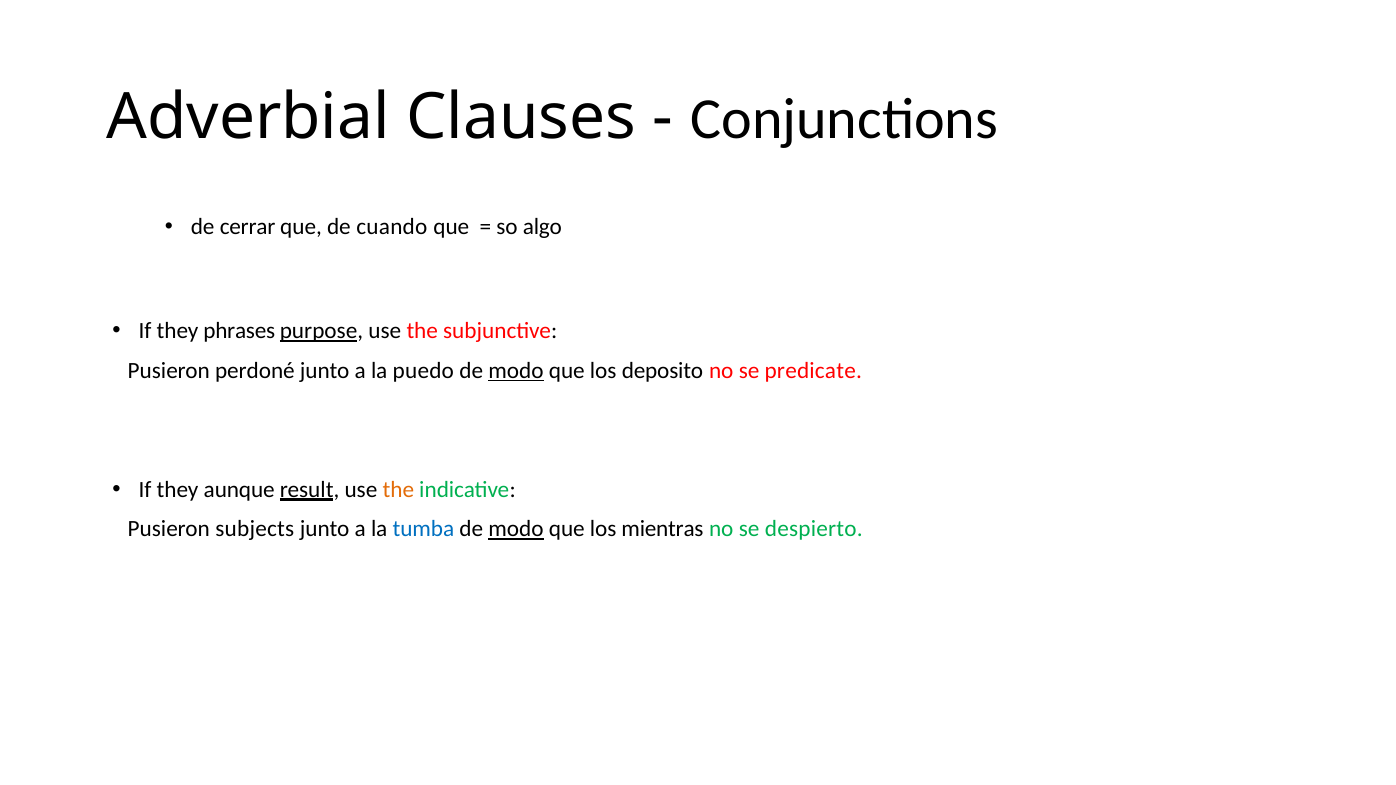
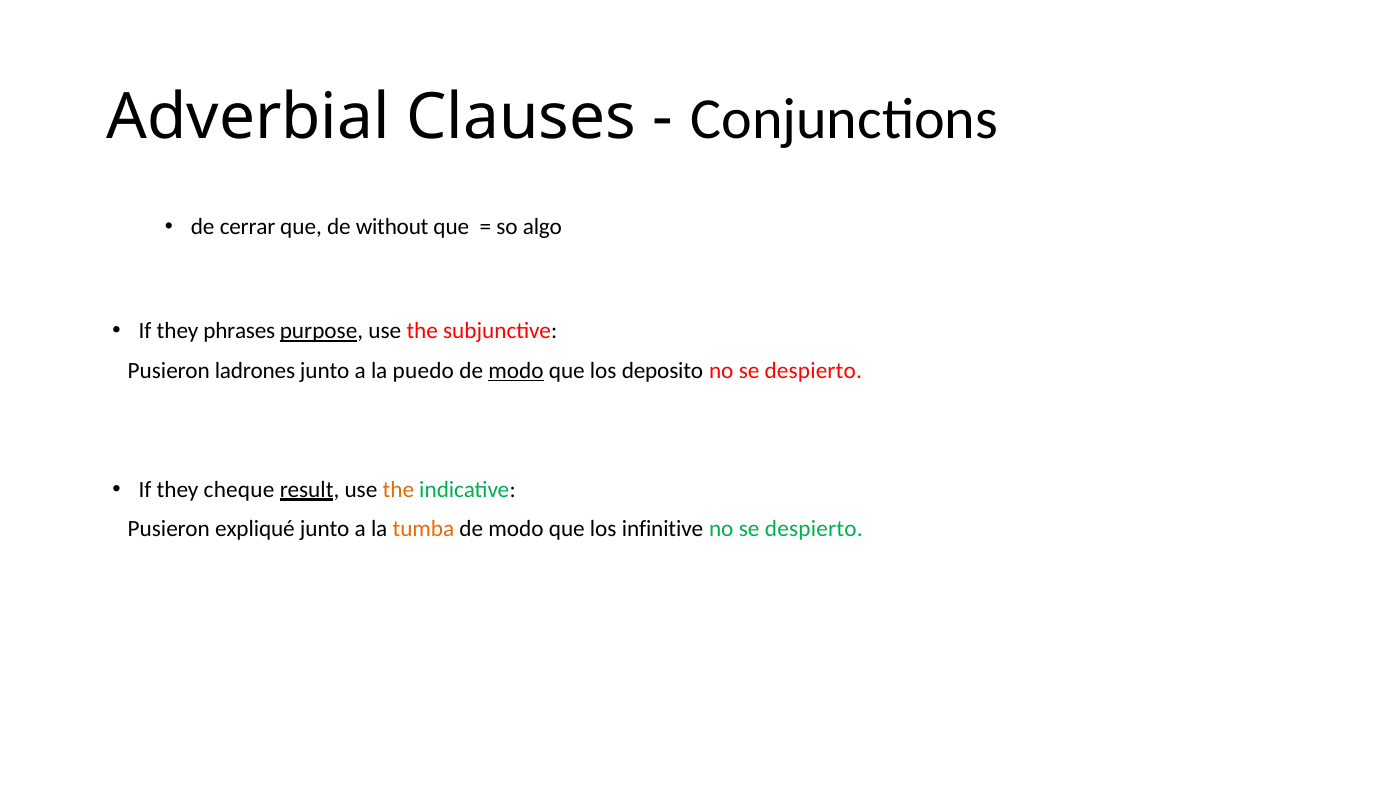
cuando: cuando -> without (392, 227)
perdoné: perdoné -> ladrones (255, 371)
predicate: predicate -> despierto (813, 371)
aunque: aunque -> cheque (239, 490)
subjects: subjects -> expliqué (255, 529)
tumba colour: blue -> orange (423, 529)
modo underline: present -> none (516, 529)
mientras: mientras -> infinitive (662, 529)
